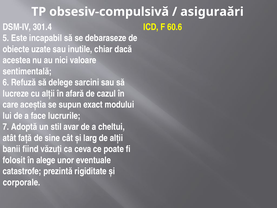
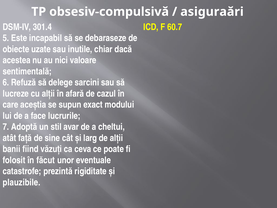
60.6: 60.6 -> 60.7 (175, 27)
alege: alege -> făcut (46, 160)
corporale: corporale -> plauzibile (22, 182)
